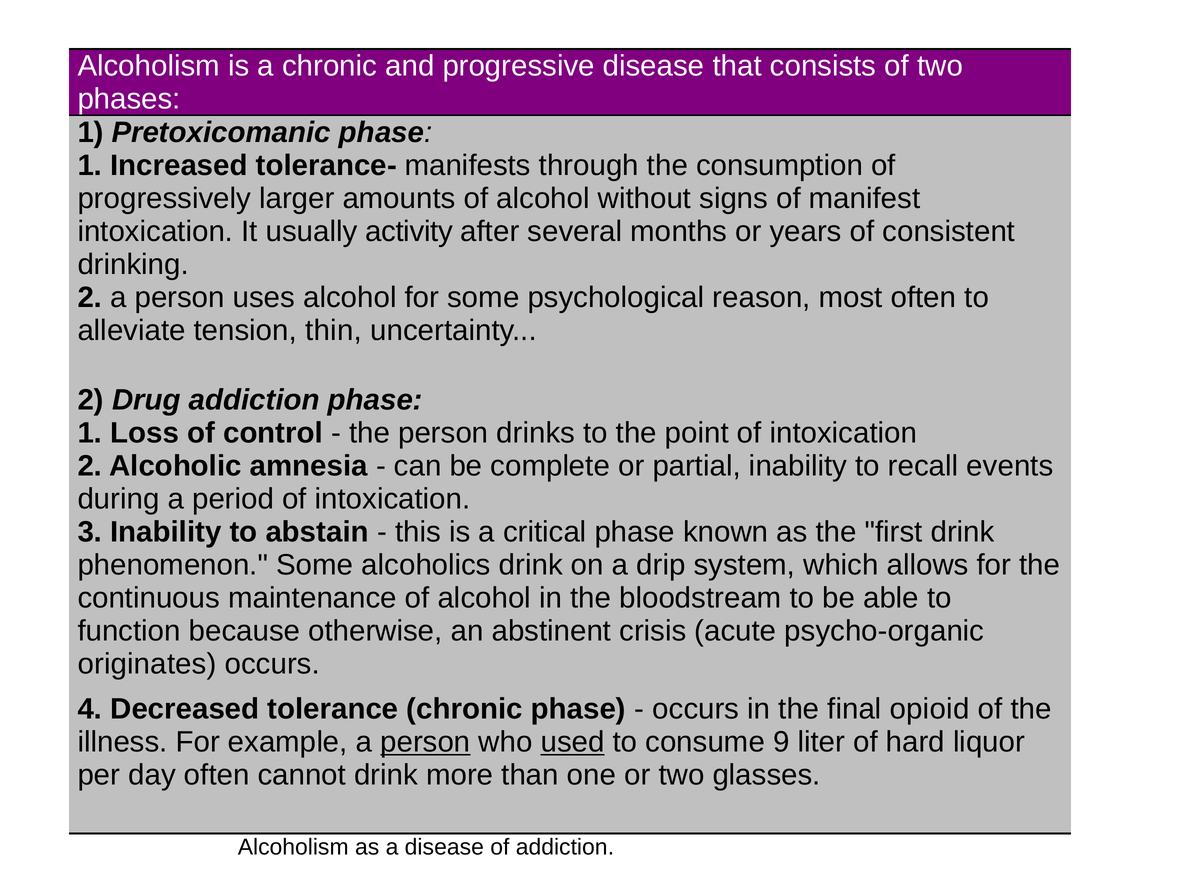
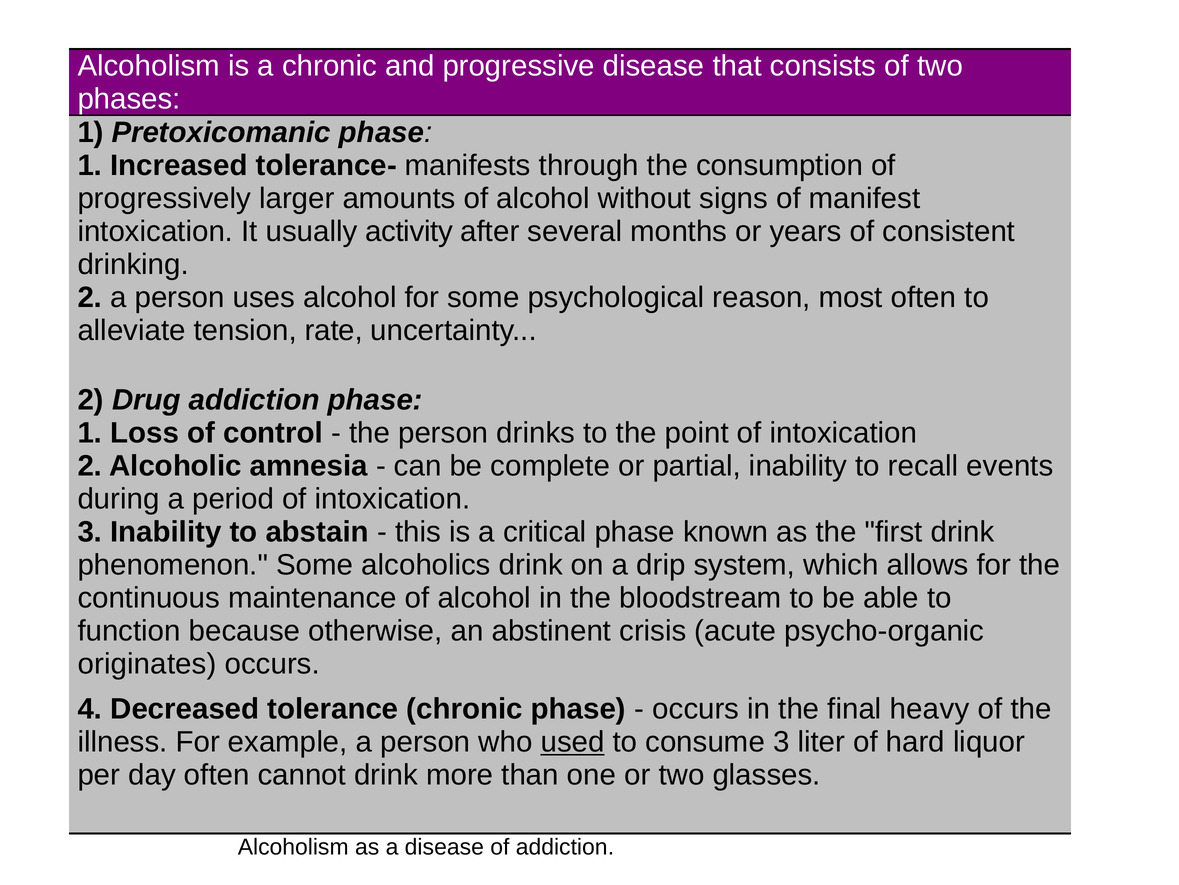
thin: thin -> rate (334, 330)
opioid: opioid -> heavy (929, 708)
person underline: present -> none (425, 741)
consume 9: 9 -> 3 (781, 741)
